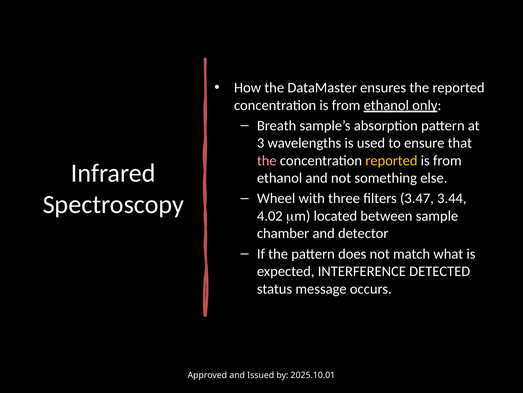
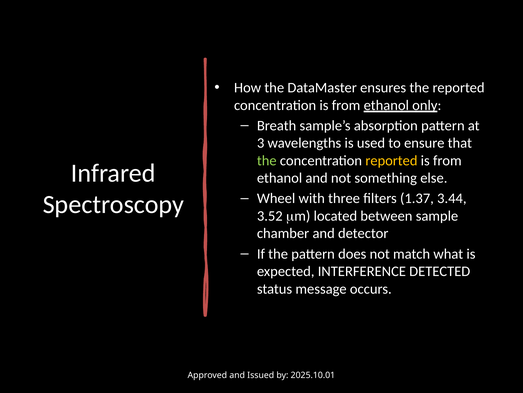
the colour: pink -> light green (267, 160)
3.47: 3.47 -> 1.37 (417, 198)
4.02: 4.02 -> 3.52 (270, 216)
